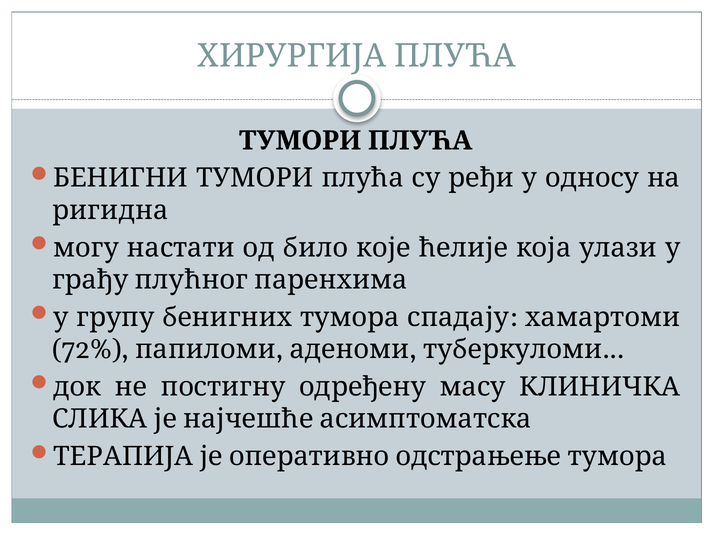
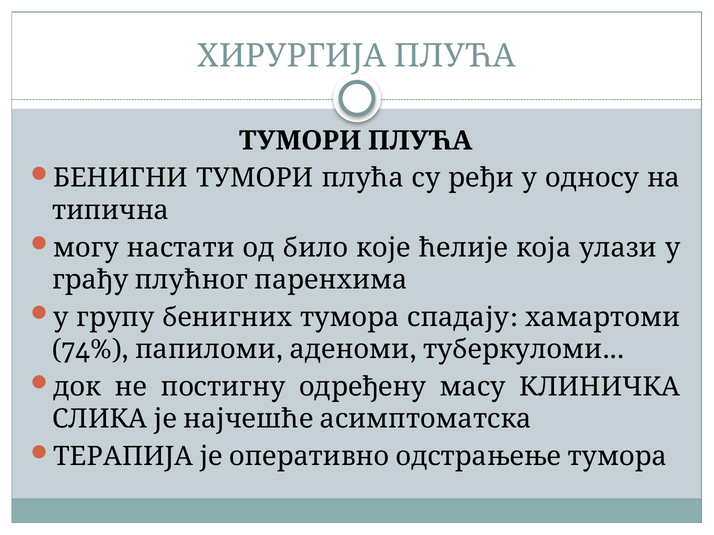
ригидна: ригидна -> типична (111, 210)
72%: 72% -> 74% (90, 350)
